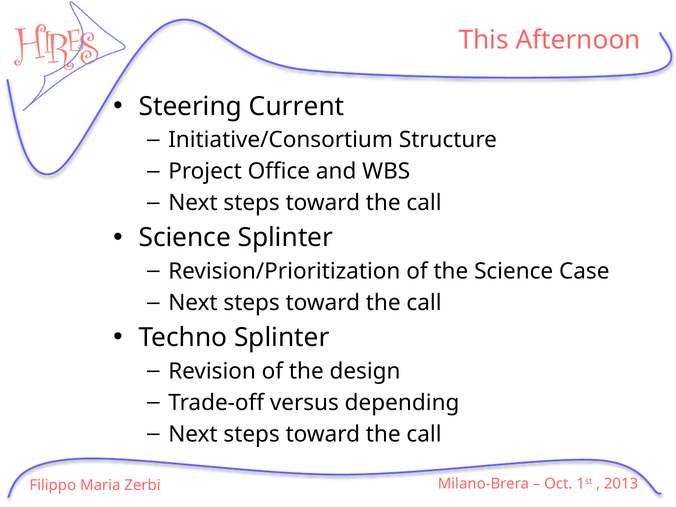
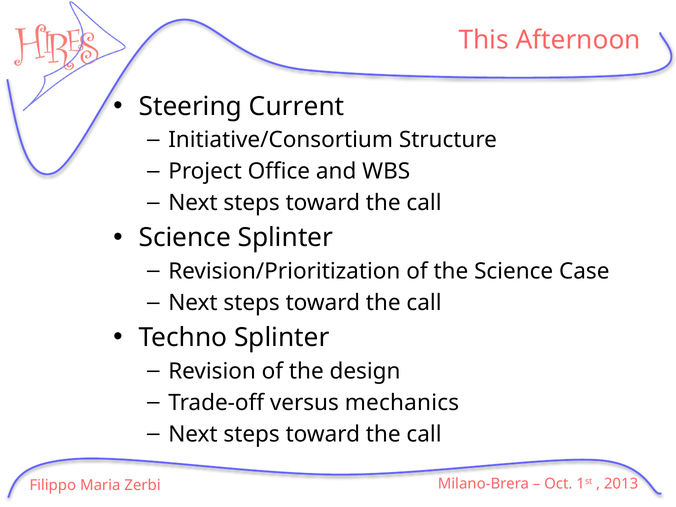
depending: depending -> mechanics (402, 403)
